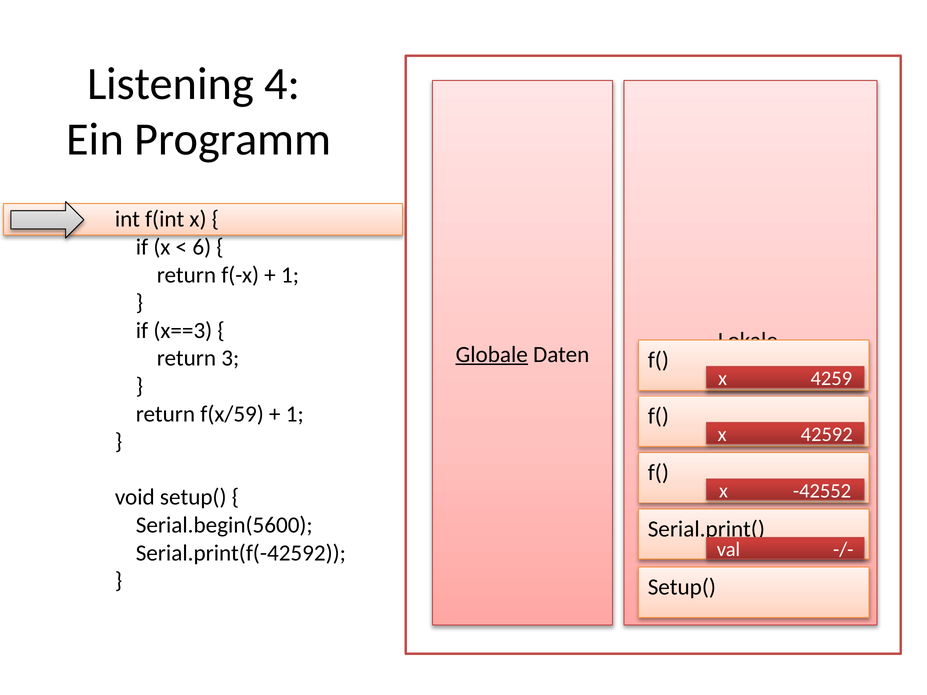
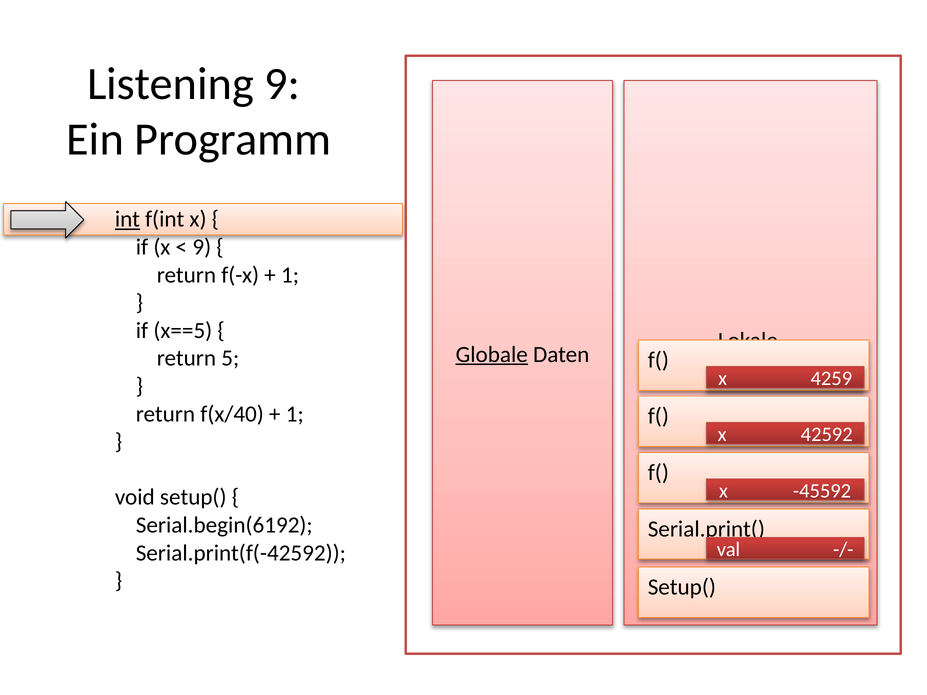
Listening 4: 4 -> 9 (282, 84)
int underline: none -> present (127, 219)
6: 6 -> 9 (202, 247)
x==3: x==3 -> x==5 (183, 331)
3: 3 -> 5 (230, 358)
f(x/59: f(x/59 -> f(x/40 (232, 414)
-42552: -42552 -> -45592 (822, 491)
Serial.begin(5600: Serial.begin(5600 -> Serial.begin(6192 (224, 525)
